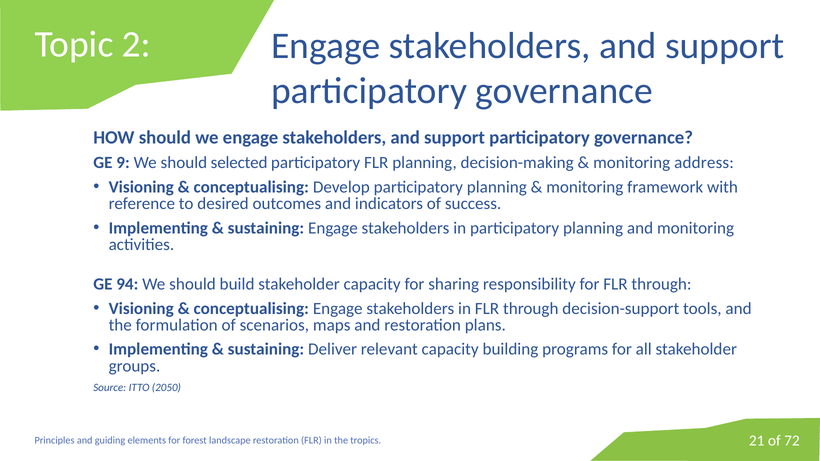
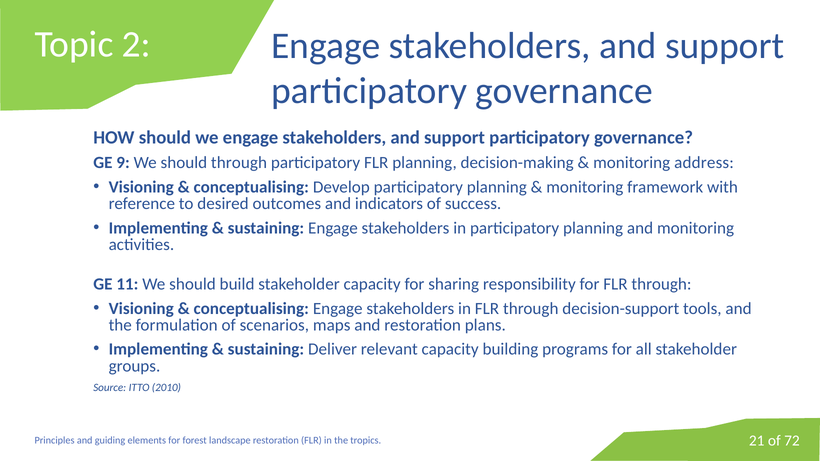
should selected: selected -> through (239, 163)
94: 94 -> 11 (127, 284)
2050: 2050 -> 2010 (166, 388)
